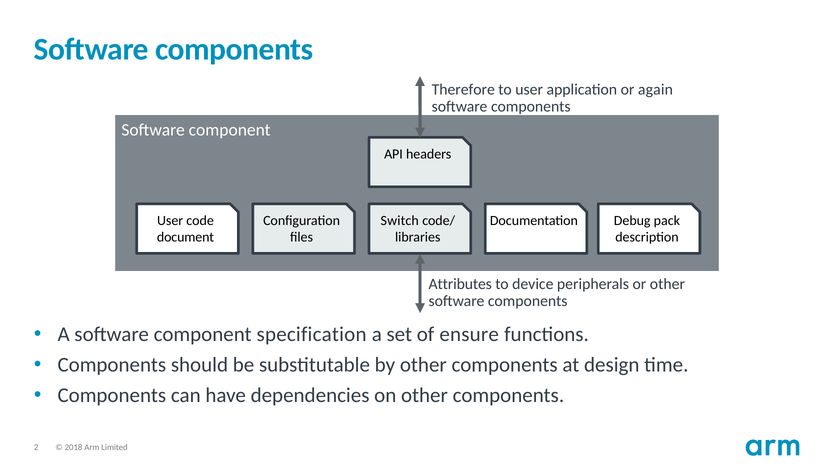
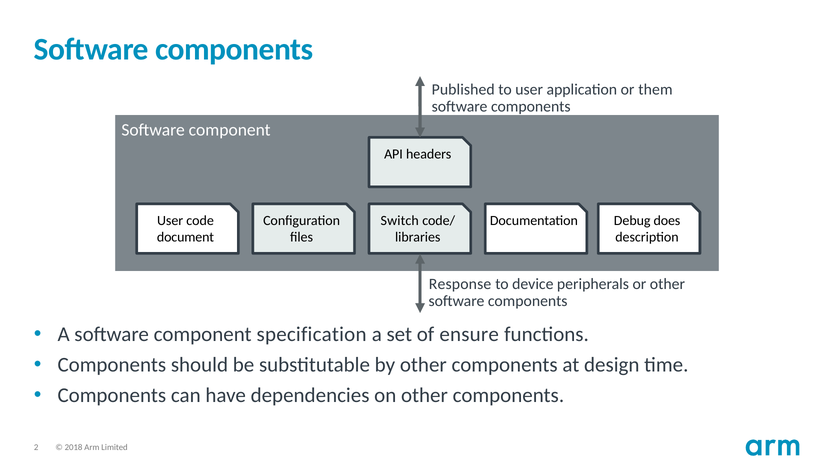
Therefore: Therefore -> Published (463, 90)
again: again -> them (655, 90)
pack: pack -> does (667, 221)
Attributes: Attributes -> Response (460, 284)
